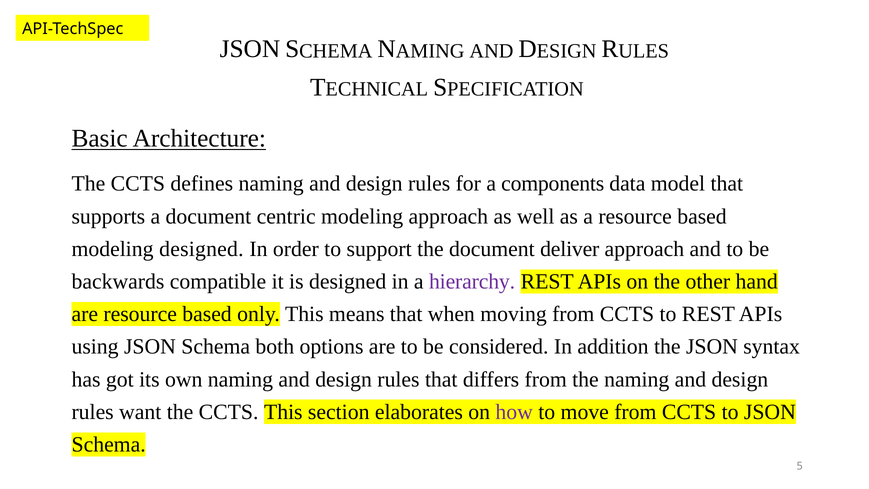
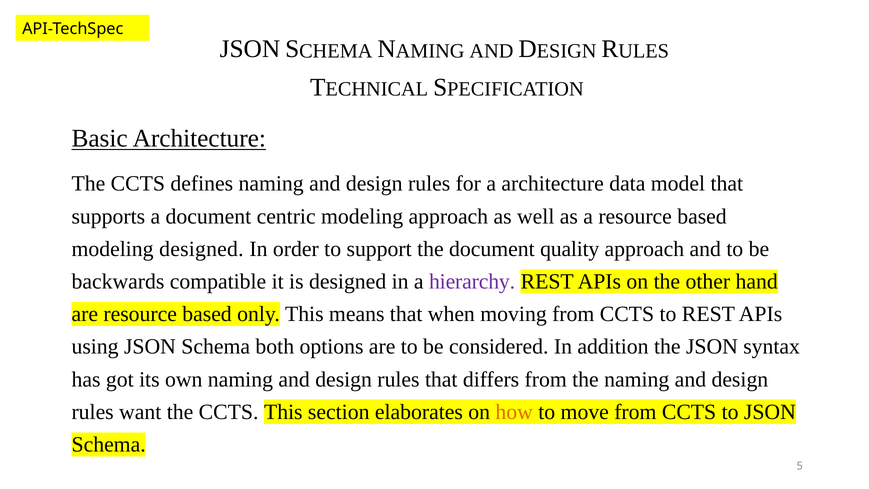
a components: components -> architecture (553, 184)
deliver: deliver -> quality (570, 249)
how colour: purple -> orange (514, 412)
